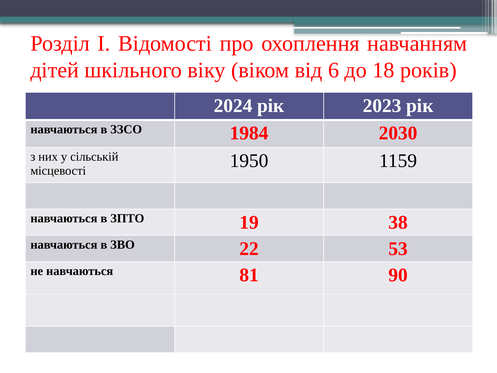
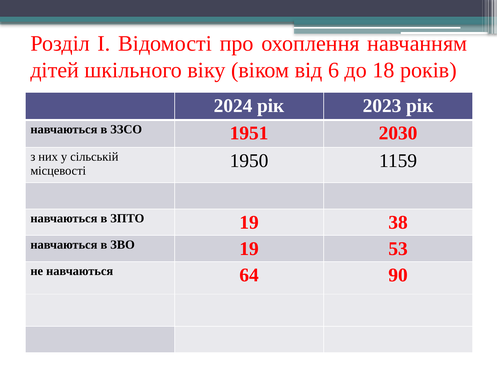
1984: 1984 -> 1951 (249, 133)
ЗВО 22: 22 -> 19 (249, 248)
81: 81 -> 64 (249, 275)
